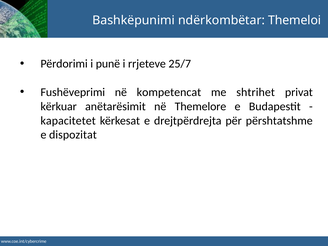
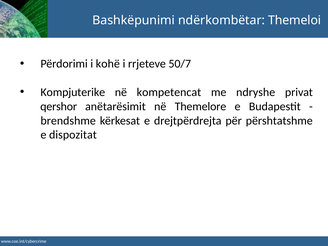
punë: punë -> kohë (108, 64)
25/7: 25/7 -> 50/7 (180, 64)
Fushëveprimi: Fushëveprimi -> Kompjuterike (73, 92)
shtrihet: shtrihet -> ndryshe (256, 92)
kërkuar: kërkuar -> qershor (59, 106)
kapacitetet: kapacitetet -> brendshme (68, 121)
